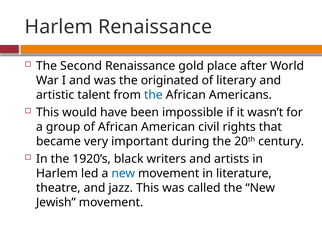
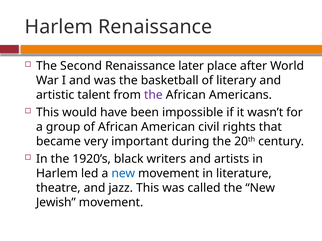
gold: gold -> later (191, 66)
originated: originated -> basketball (170, 81)
the colour: blue -> purple (153, 95)
